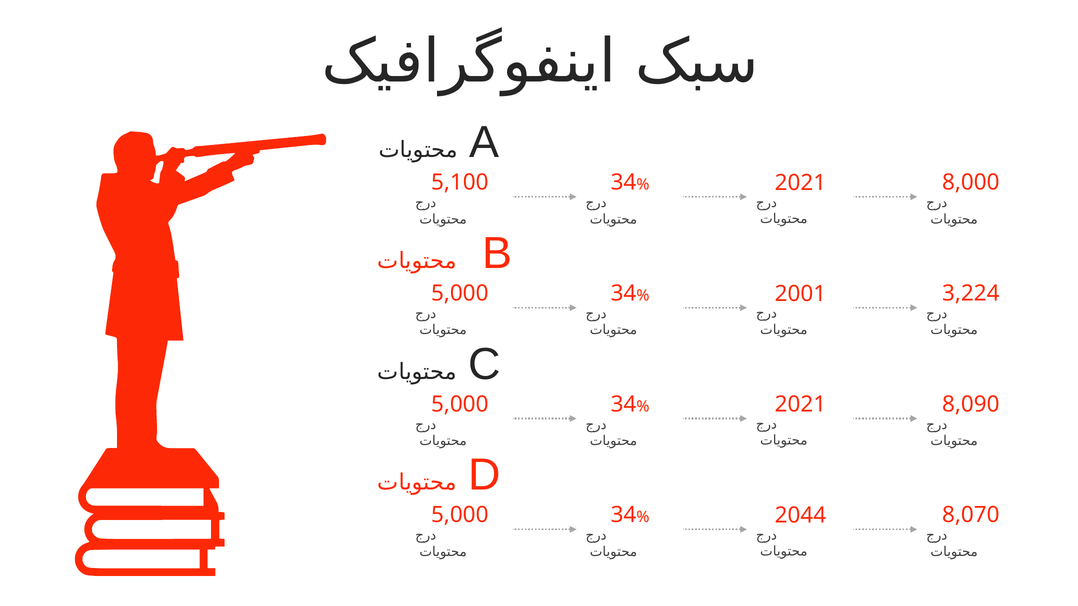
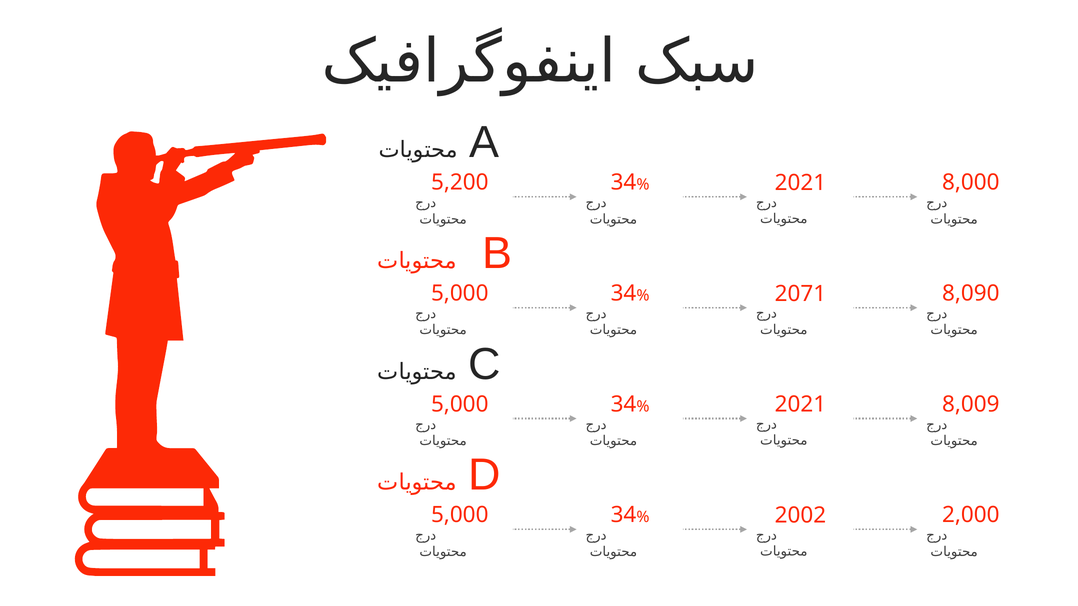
5,100: 5,100 -> 5,200 (460, 183)
3,224: 3,224 -> 8,090 (971, 293)
2001: 2001 -> 2071 (800, 294)
8,090: 8,090 -> 8,009 (971, 404)
8,070: 8,070 -> 2,000 (971, 515)
2044: 2044 -> 2002 (800, 516)
